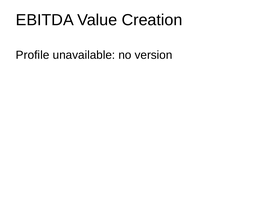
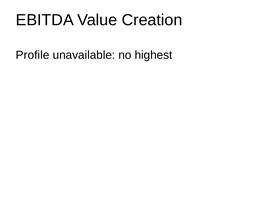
version: version -> highest (154, 55)
